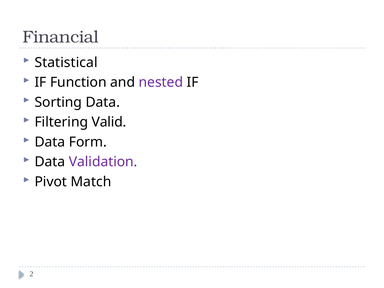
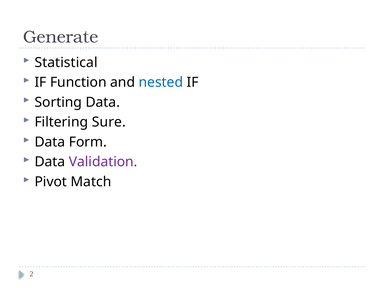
Financial: Financial -> Generate (61, 37)
nested colour: purple -> blue (161, 82)
Valid: Valid -> Sure (109, 122)
